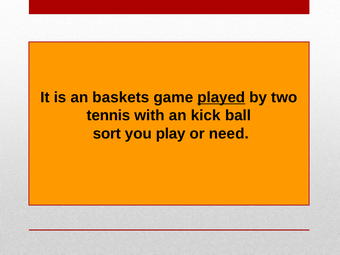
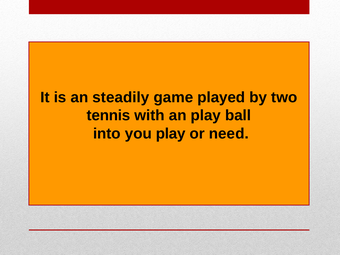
baskets: baskets -> steadily (121, 97)
played underline: present -> none (221, 97)
an kick: kick -> play (206, 115)
sort: sort -> into (107, 134)
